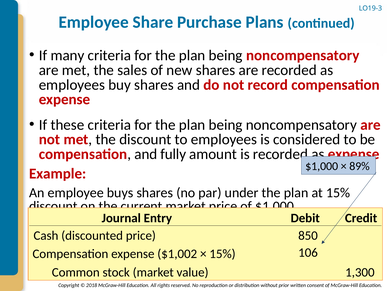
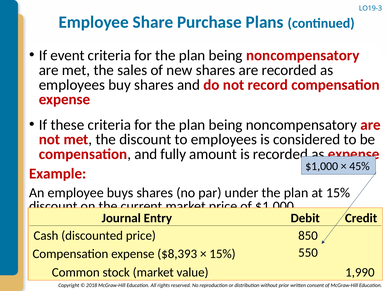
many: many -> event (68, 55)
89%: 89% -> 45% (359, 166)
$1,002: $1,002 -> $8,393 (177, 253)
106: 106 -> 550 (308, 252)
1,300: 1,300 -> 1,990 (360, 272)
